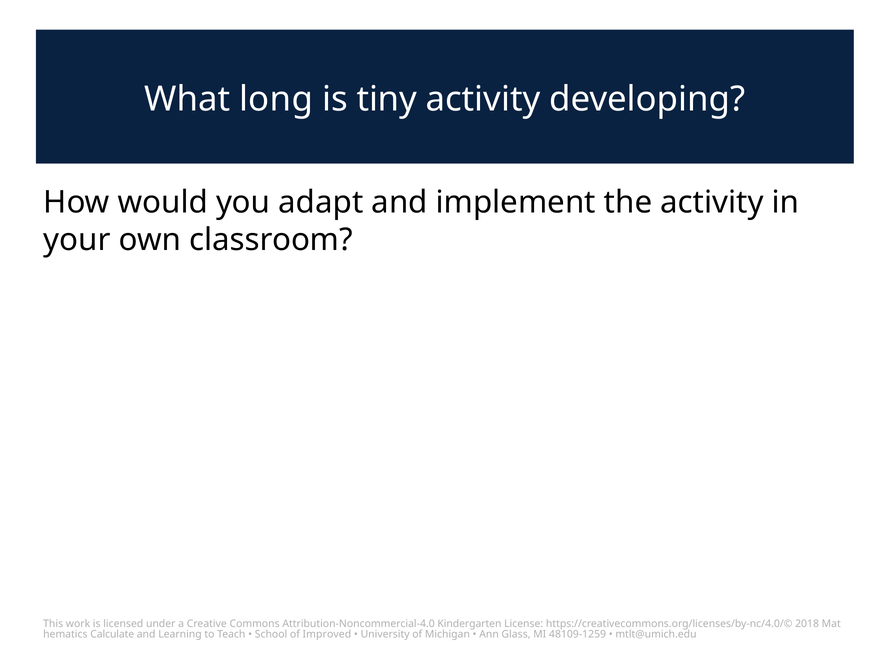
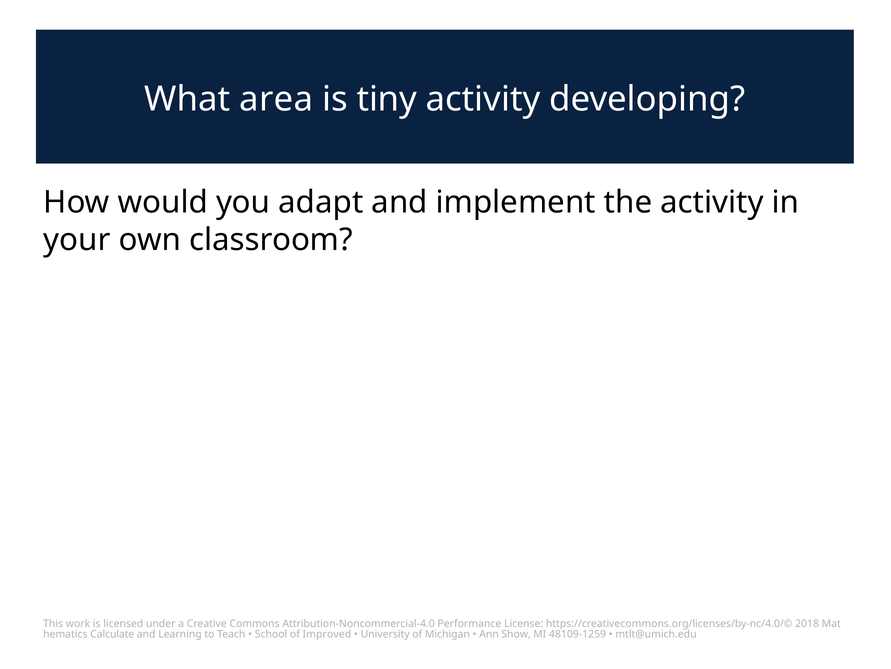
long: long -> area (276, 99)
Kindergarten: Kindergarten -> Performance (469, 623)
Glass: Glass -> Show (516, 634)
